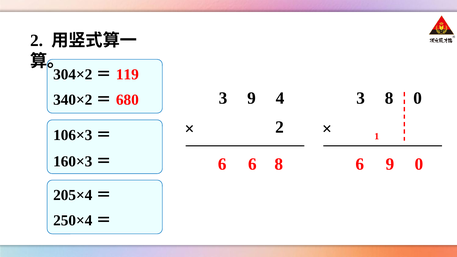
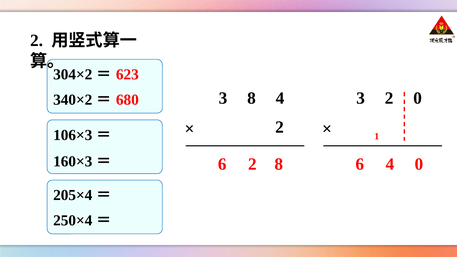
119: 119 -> 623 (127, 75)
3 9: 9 -> 8 (251, 98)
3 8: 8 -> 2 (389, 98)
6 9: 9 -> 4 (390, 164)
6 6: 6 -> 2 (252, 164)
